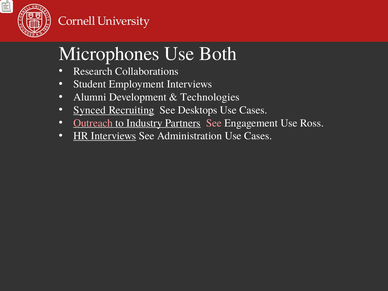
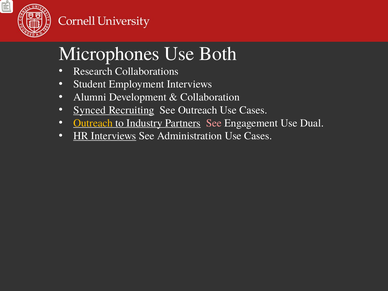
Technologies: Technologies -> Collaboration (210, 97)
See Desktops: Desktops -> Outreach (198, 110)
Outreach colour: pink -> yellow (93, 123)
Ross: Ross -> Dual (312, 123)
